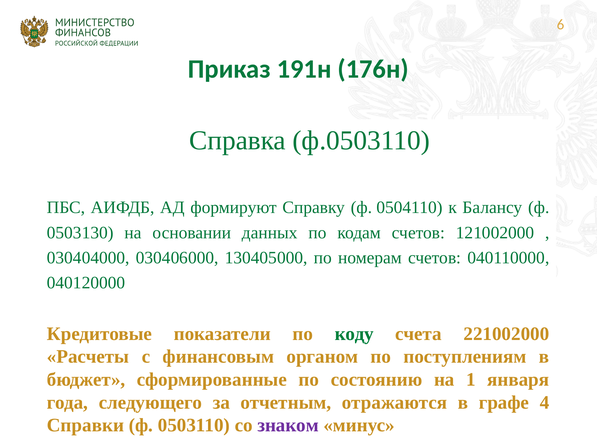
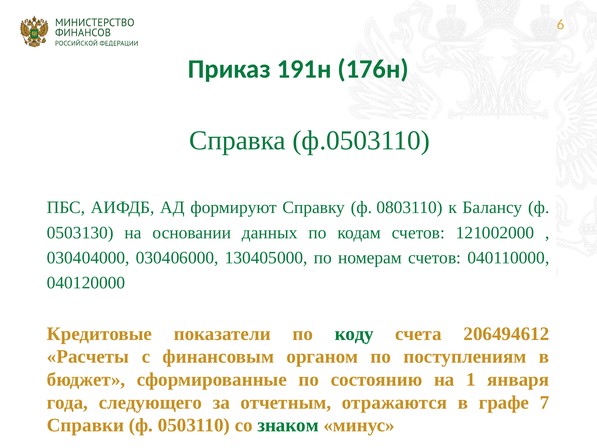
0504110: 0504110 -> 0803110 (410, 207)
221002000: 221002000 -> 206494612 (506, 334)
4: 4 -> 7 (545, 402)
знаком colour: purple -> green (288, 425)
